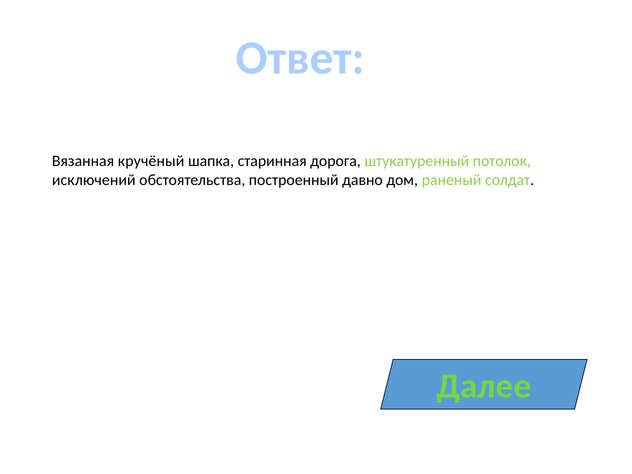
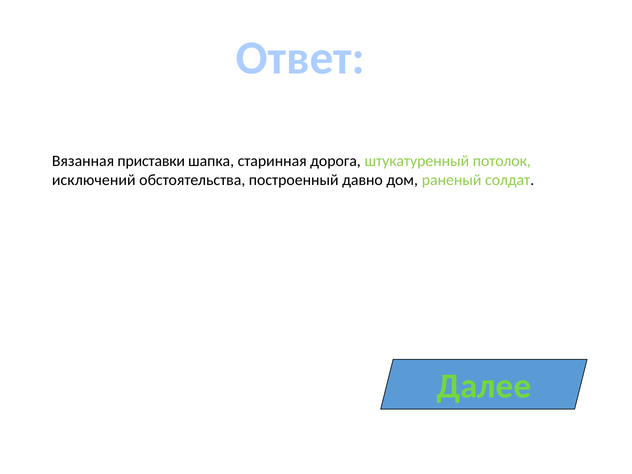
кручёный: кручёный -> приставки (151, 161)
